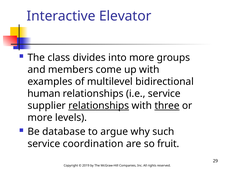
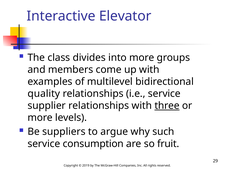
human: human -> quality (44, 93)
relationships underline: present -> none (99, 105)
database: database -> suppliers (64, 131)
coordination: coordination -> consumption (93, 143)
